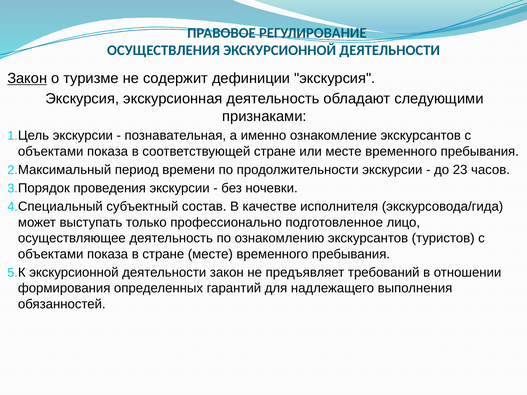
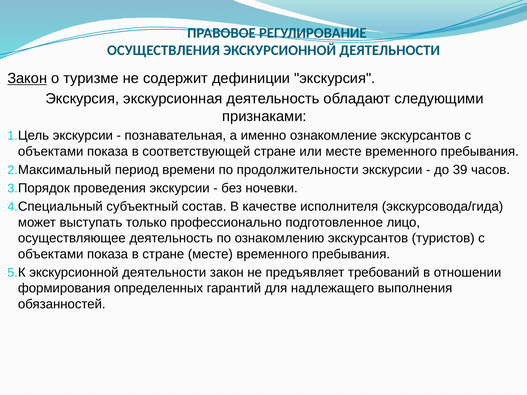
23: 23 -> 39 (460, 170)
